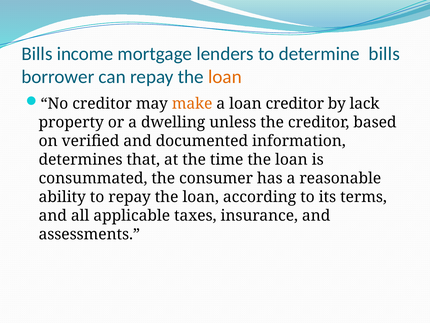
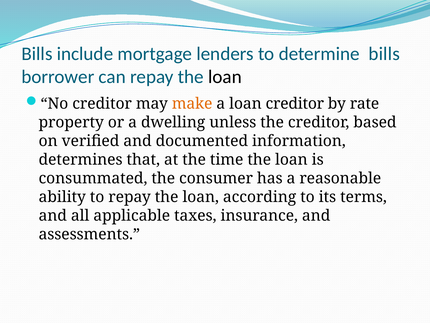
income: income -> include (85, 54)
loan colour: orange -> black (225, 77)
lack: lack -> rate (365, 104)
